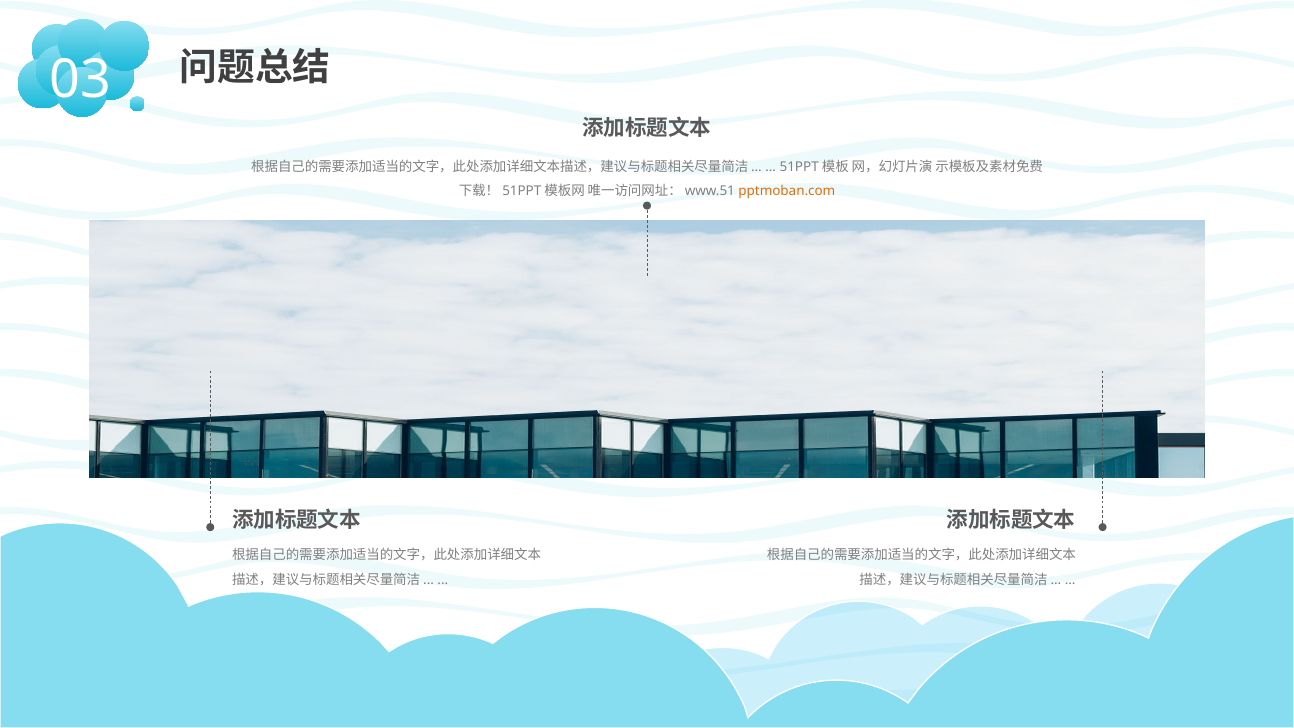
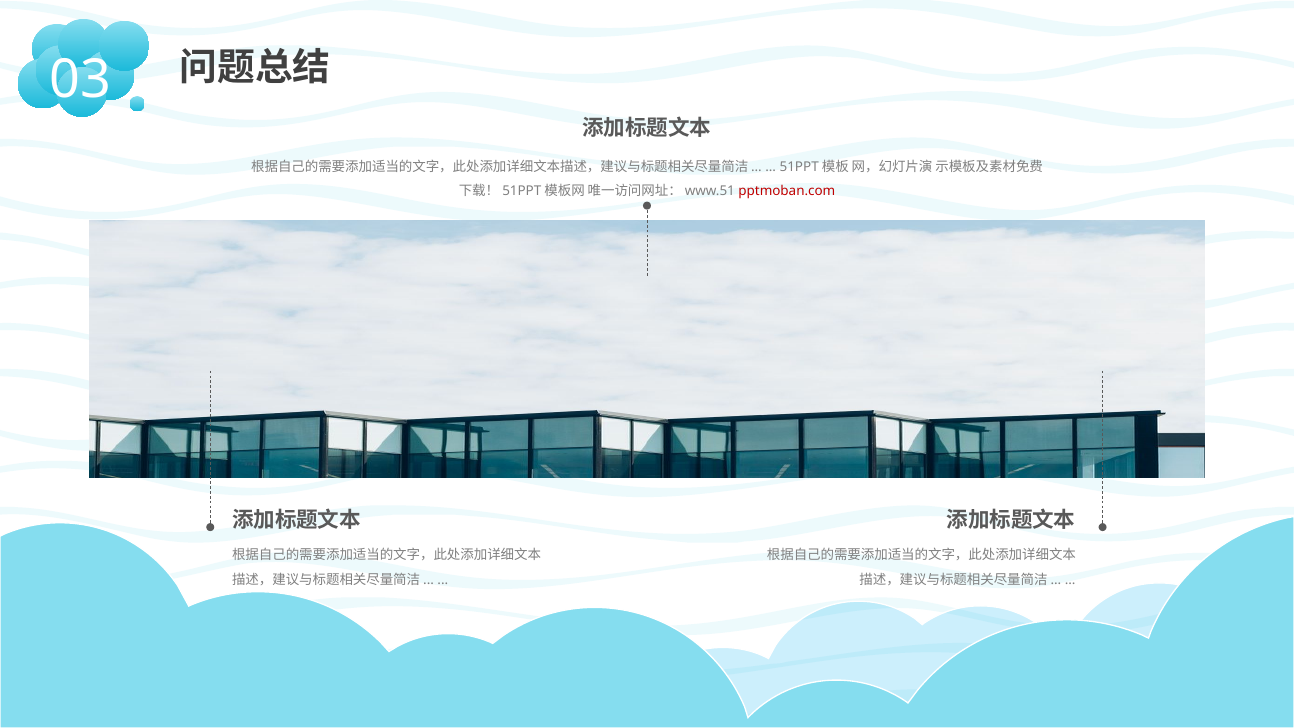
pptmoban.com colour: orange -> red (787, 191)
